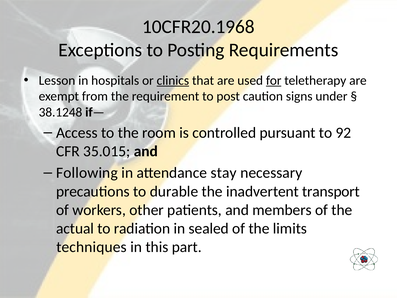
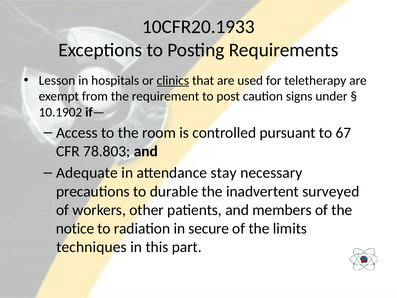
10CFR20.1968: 10CFR20.1968 -> 10CFR20.1933 (198, 27)
for underline: present -> none (274, 80)
38.1248: 38.1248 -> 10.1902 (60, 112)
92: 92 -> 67 (343, 133)
35.015: 35.015 -> 78.803 (107, 151)
Following: Following -> Adequate (87, 173)
transport: transport -> surveyed (331, 191)
actual: actual -> notice (75, 228)
sealed: sealed -> secure (209, 228)
